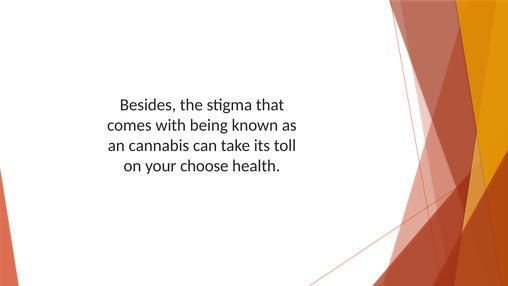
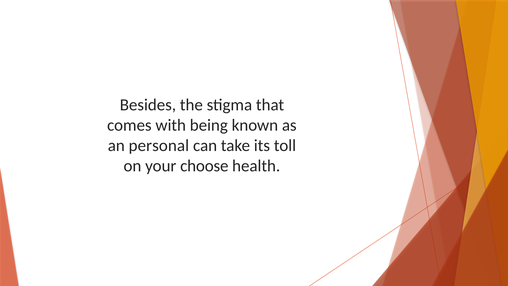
cannabis: cannabis -> personal (159, 145)
